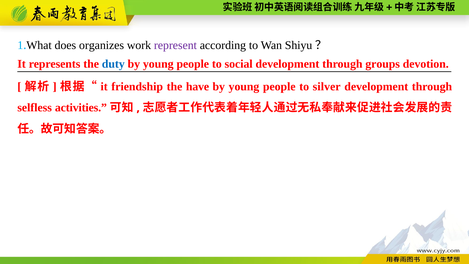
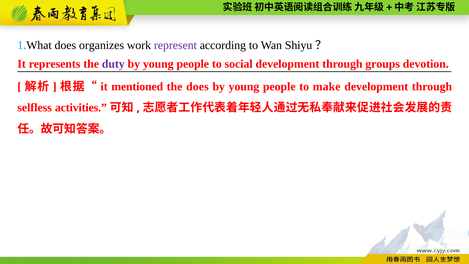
duty colour: blue -> purple (113, 64)
friendship: friendship -> mentioned (137, 87)
the have: have -> does (197, 87)
silver: silver -> make (327, 87)
